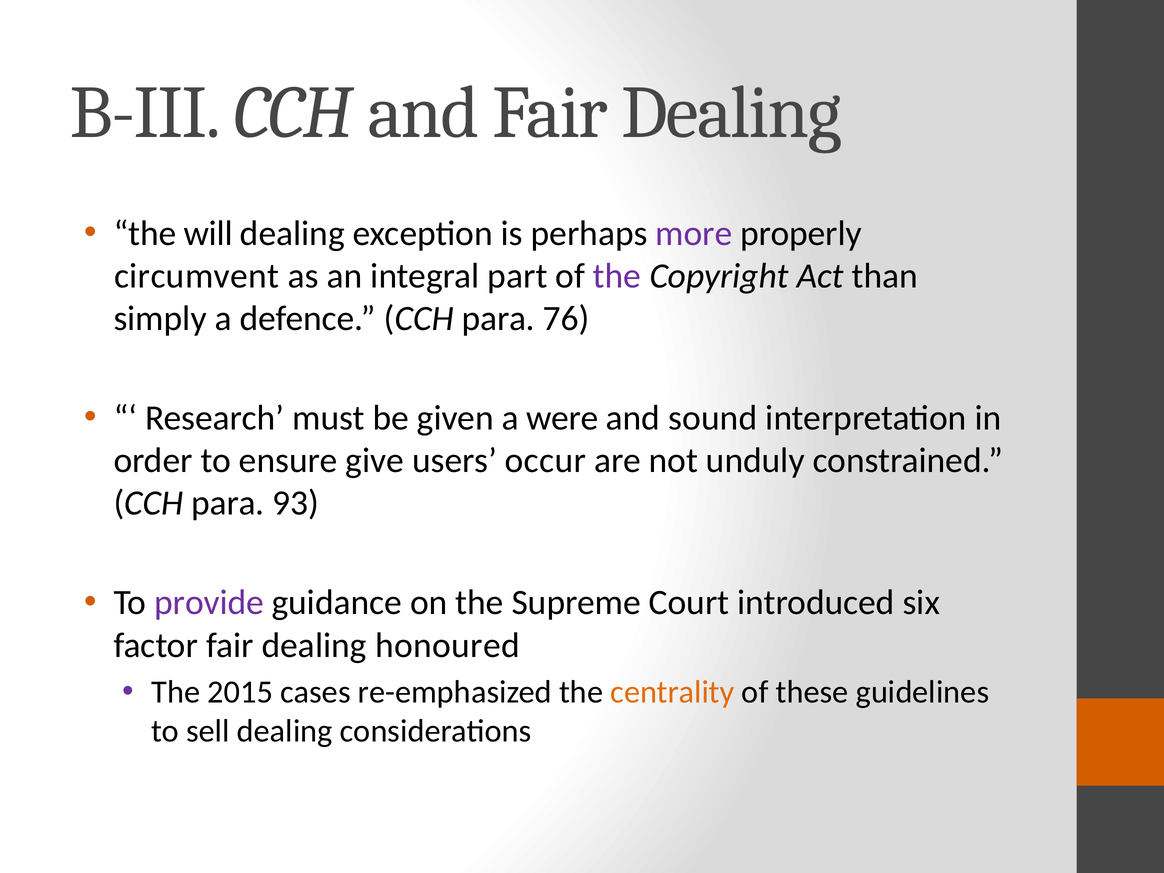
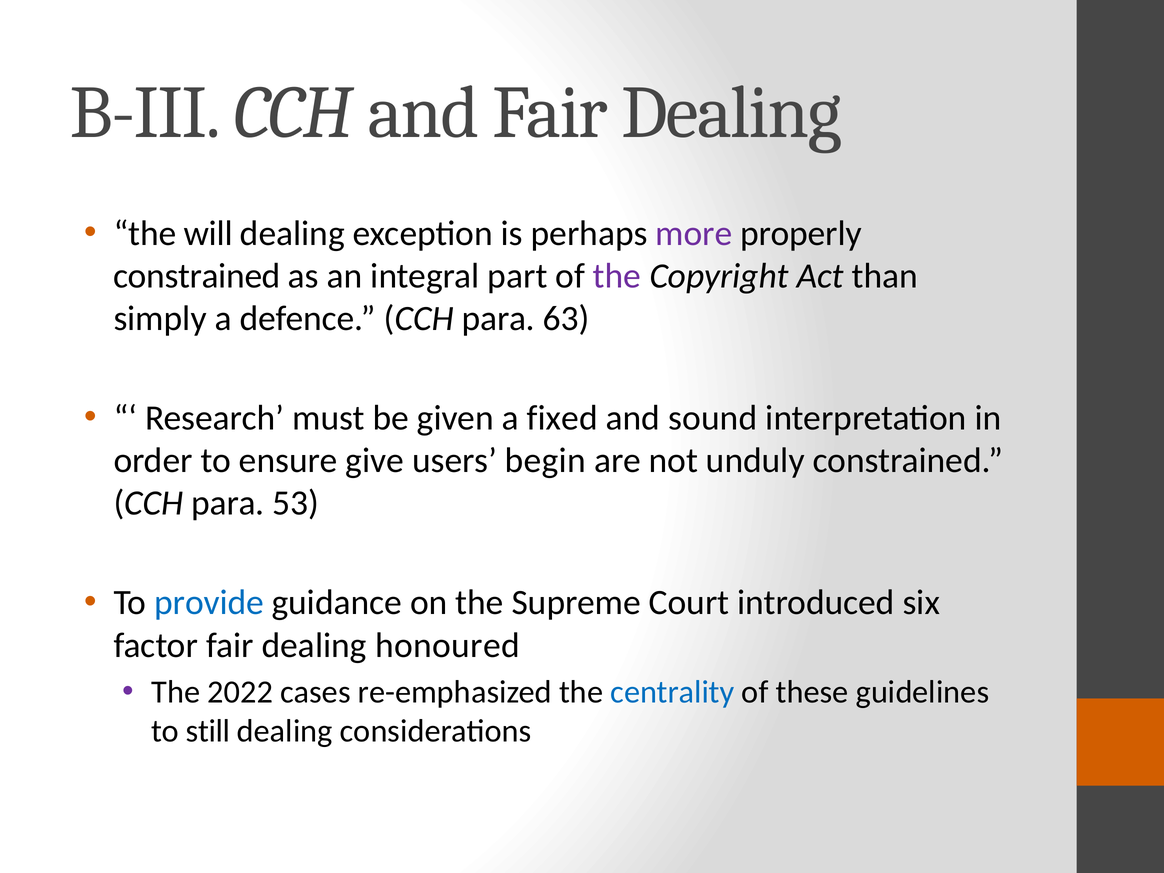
circumvent: circumvent -> constrained (197, 276)
76: 76 -> 63 (566, 319)
were: were -> fixed (562, 418)
occur: occur -> begin (545, 461)
93: 93 -> 53 (296, 503)
provide colour: purple -> blue (209, 603)
2015: 2015 -> 2022 (240, 692)
centrality colour: orange -> blue (672, 692)
sell: sell -> still (208, 731)
